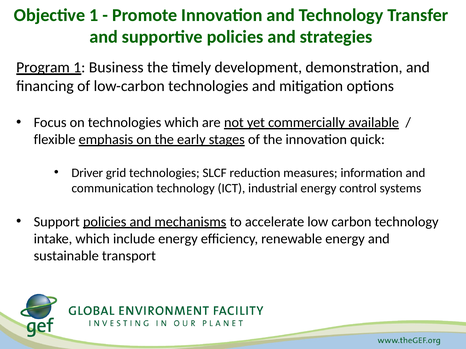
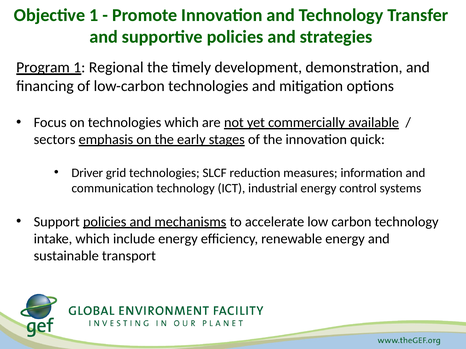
Business: Business -> Regional (116, 68)
flexible: flexible -> sectors (55, 140)
